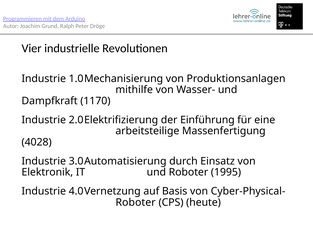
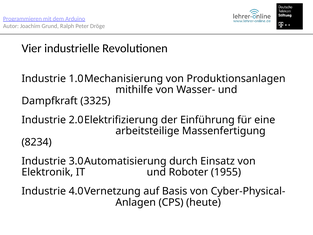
1170: 1170 -> 3325 (95, 101)
4028: 4028 -> 8234 (37, 142)
1995: 1995 -> 1955 (226, 172)
Roboter: Roboter -> Anlagen (136, 202)
